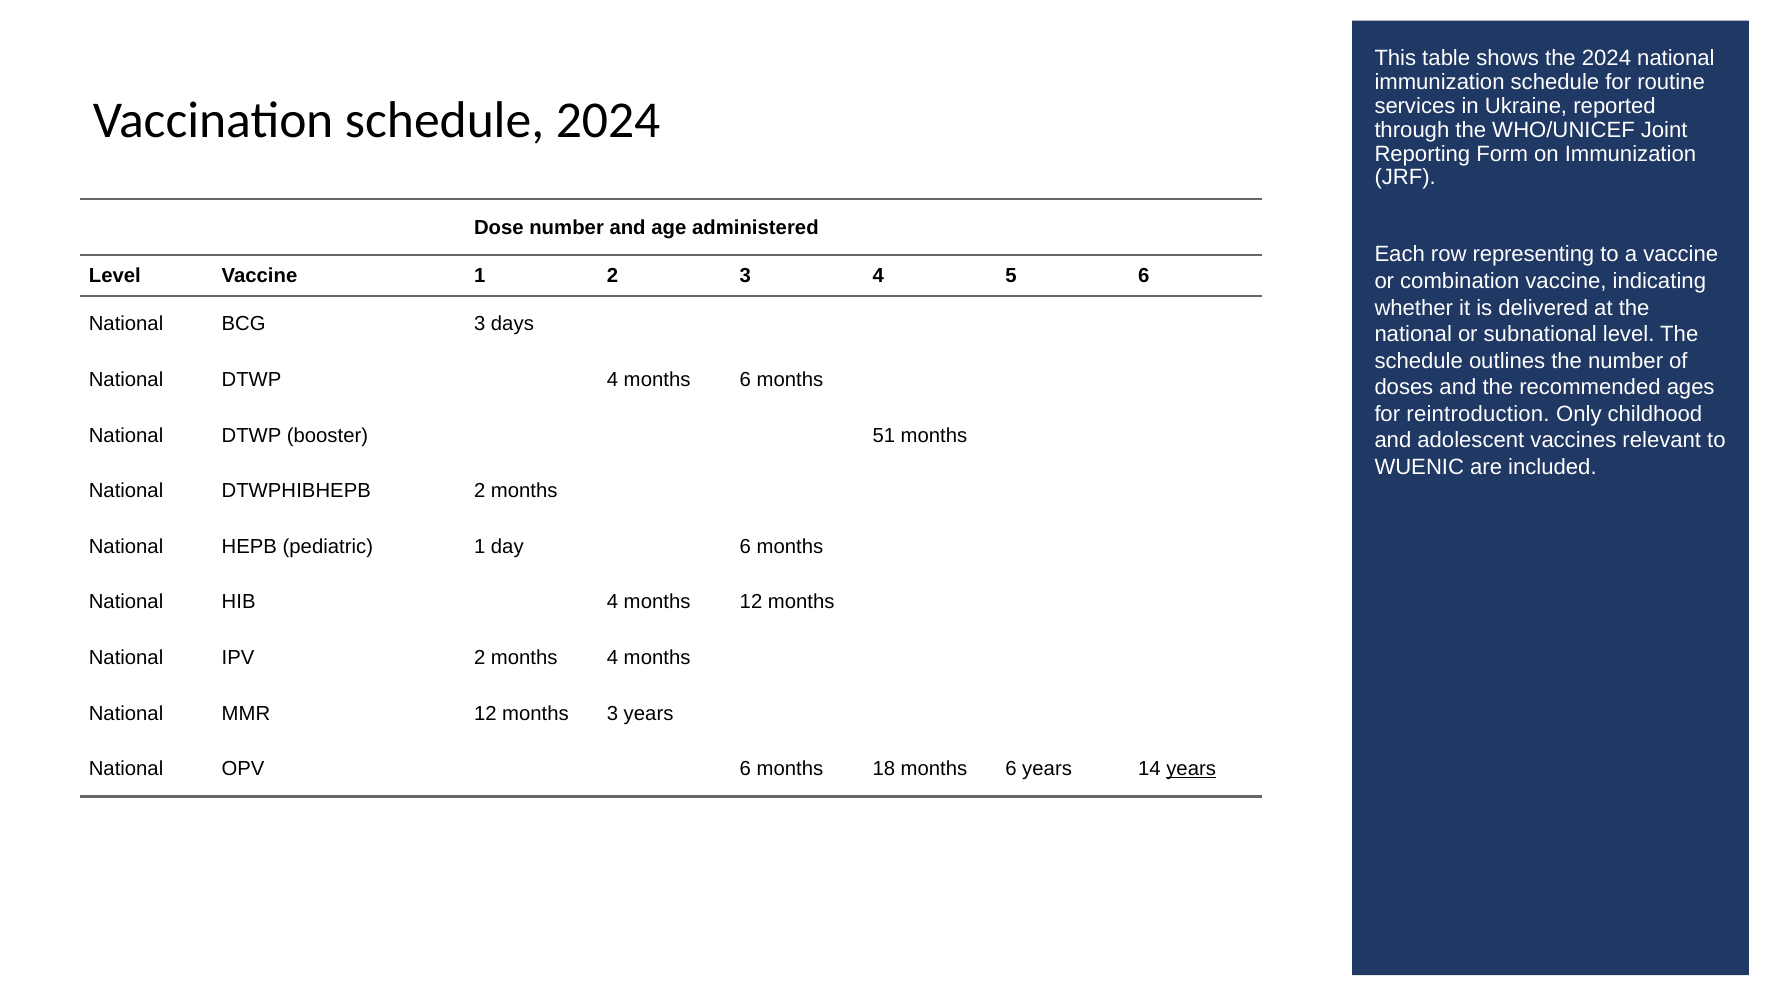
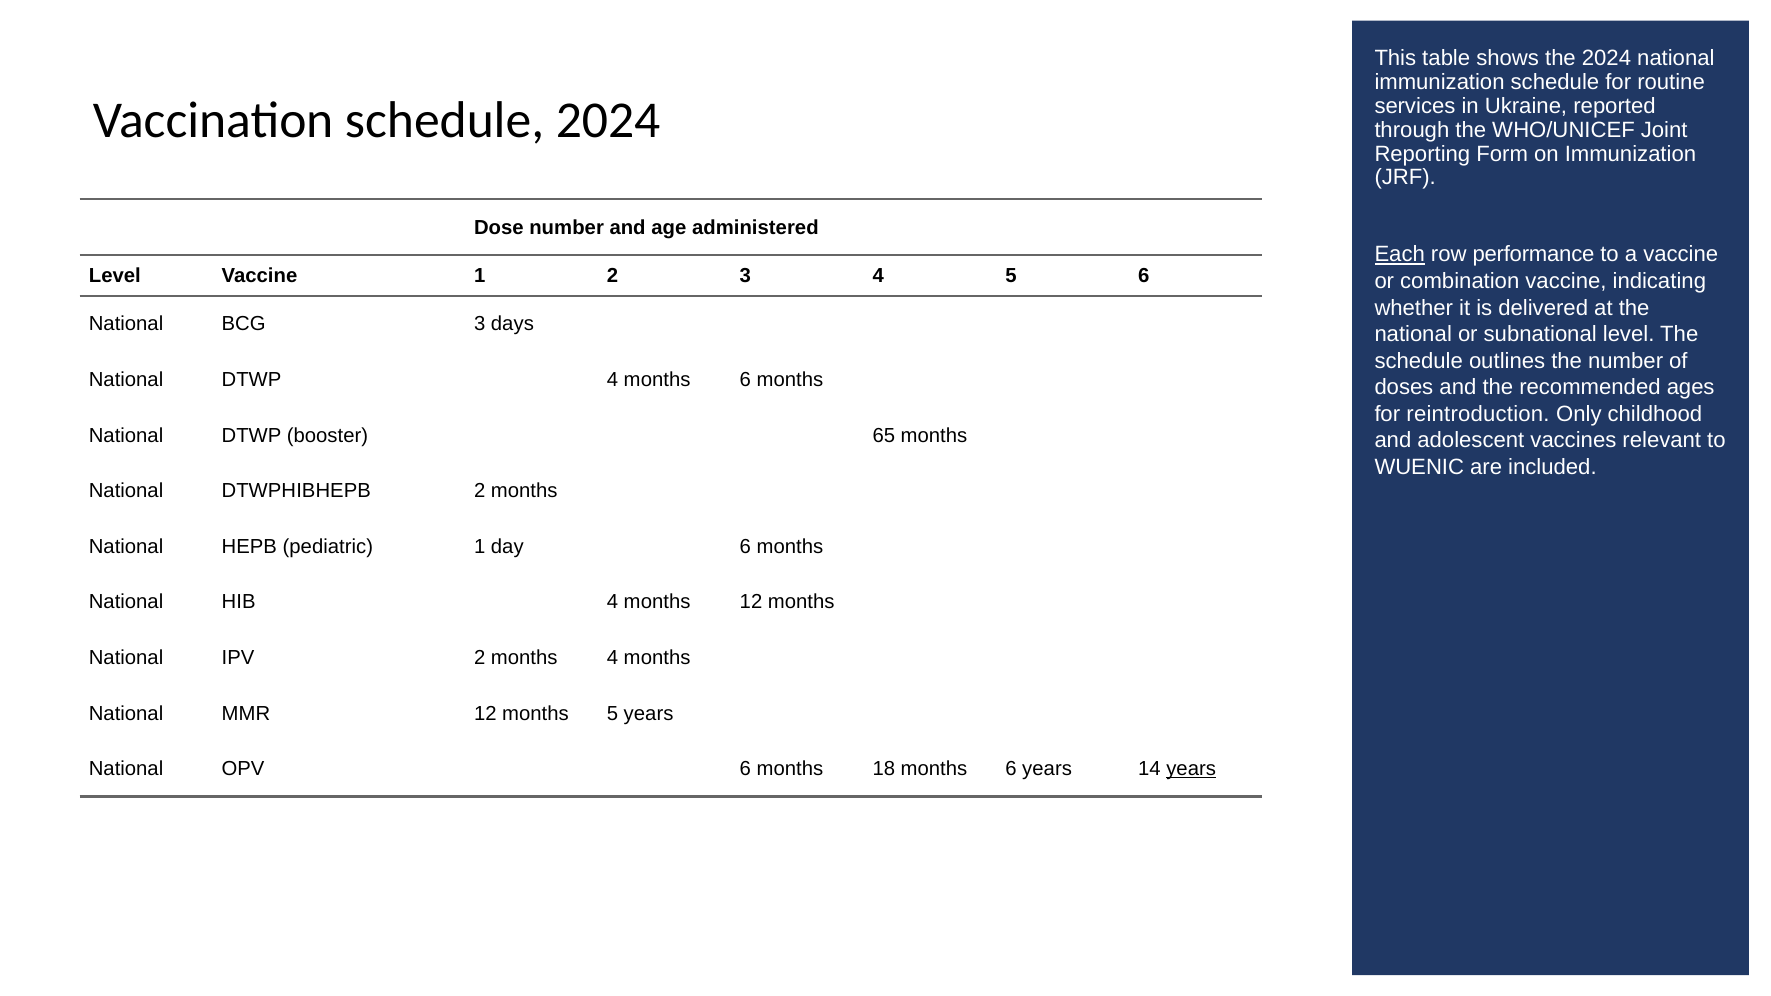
Each underline: none -> present (1400, 255)
representing: representing -> performance (1533, 255)
51: 51 -> 65 (884, 435)
months 3: 3 -> 5 (613, 714)
